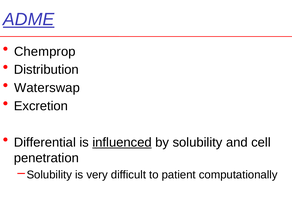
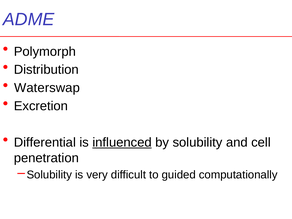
ADME underline: present -> none (29, 19)
Chemprop: Chemprop -> Polymorph (45, 52)
patient: patient -> guided (179, 175)
